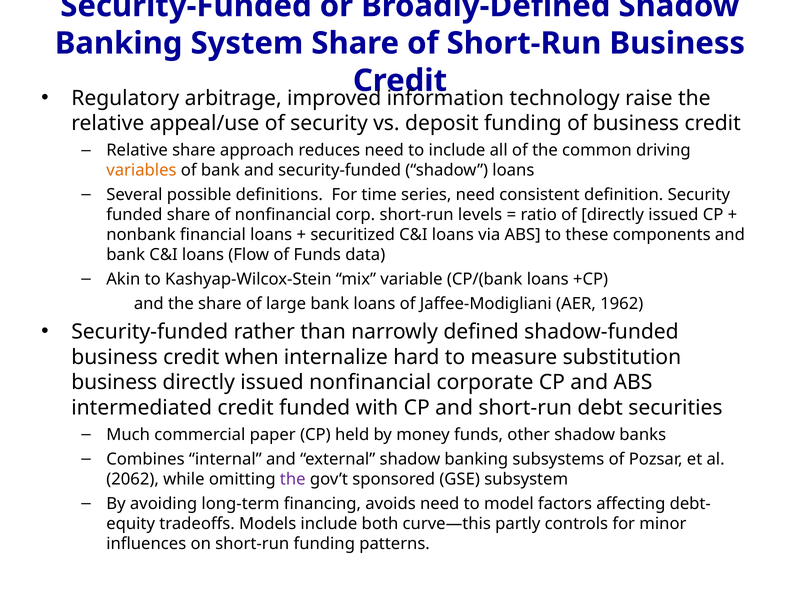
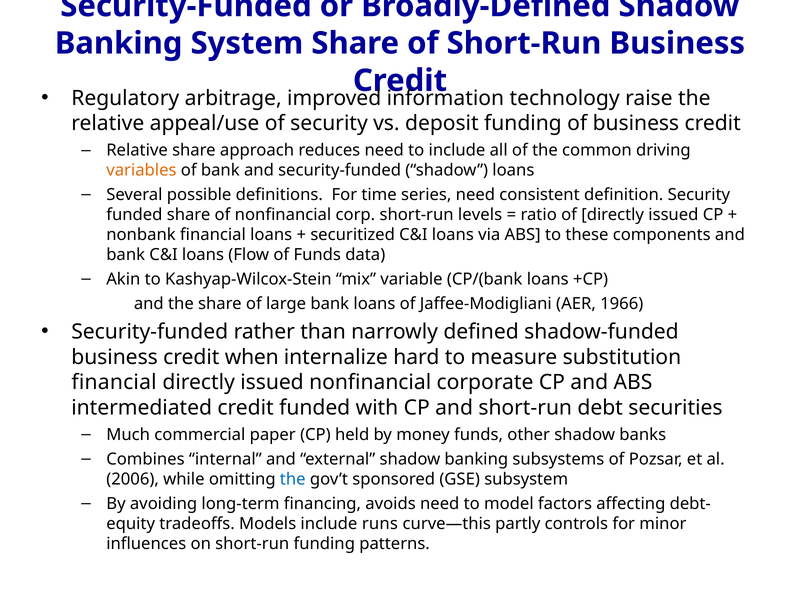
1962: 1962 -> 1966 (622, 304)
business: business -> financial (114, 383)
2062: 2062 -> 2006 (133, 479)
the colour: purple -> blue (293, 479)
both: both -> runs (380, 524)
